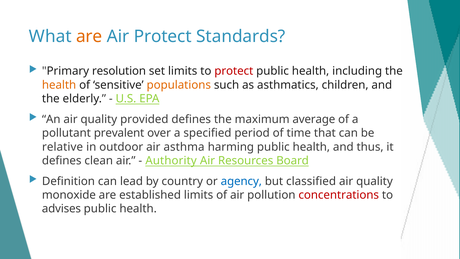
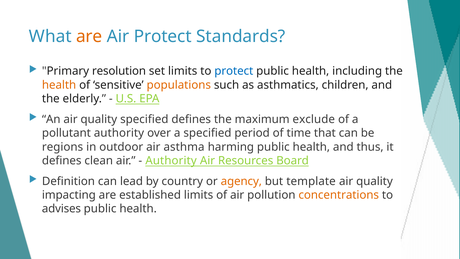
protect colour: red -> blue (234, 71)
quality provided: provided -> specified (144, 119)
average: average -> exclude (314, 119)
pollutant prevalent: prevalent -> authority (119, 133)
relative: relative -> regions (63, 147)
agency colour: blue -> orange (241, 181)
classified: classified -> template (311, 181)
monoxide: monoxide -> impacting (69, 195)
concentrations colour: red -> orange (339, 195)
